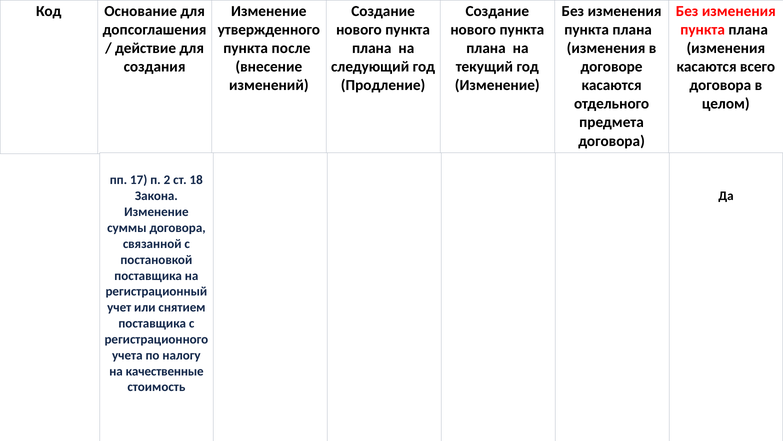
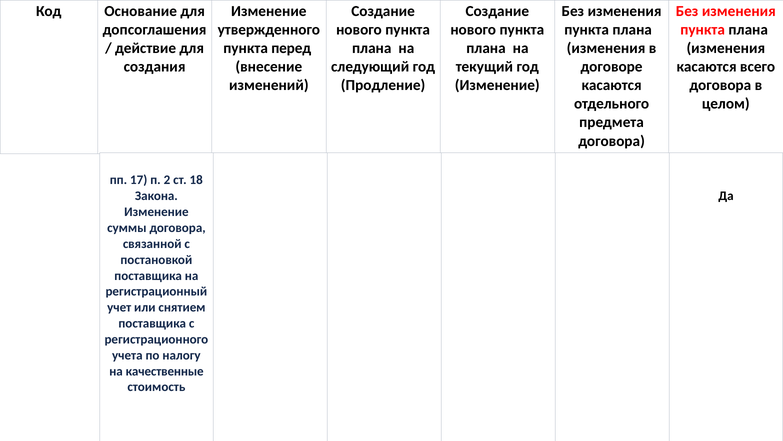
после: после -> перед (291, 48)
